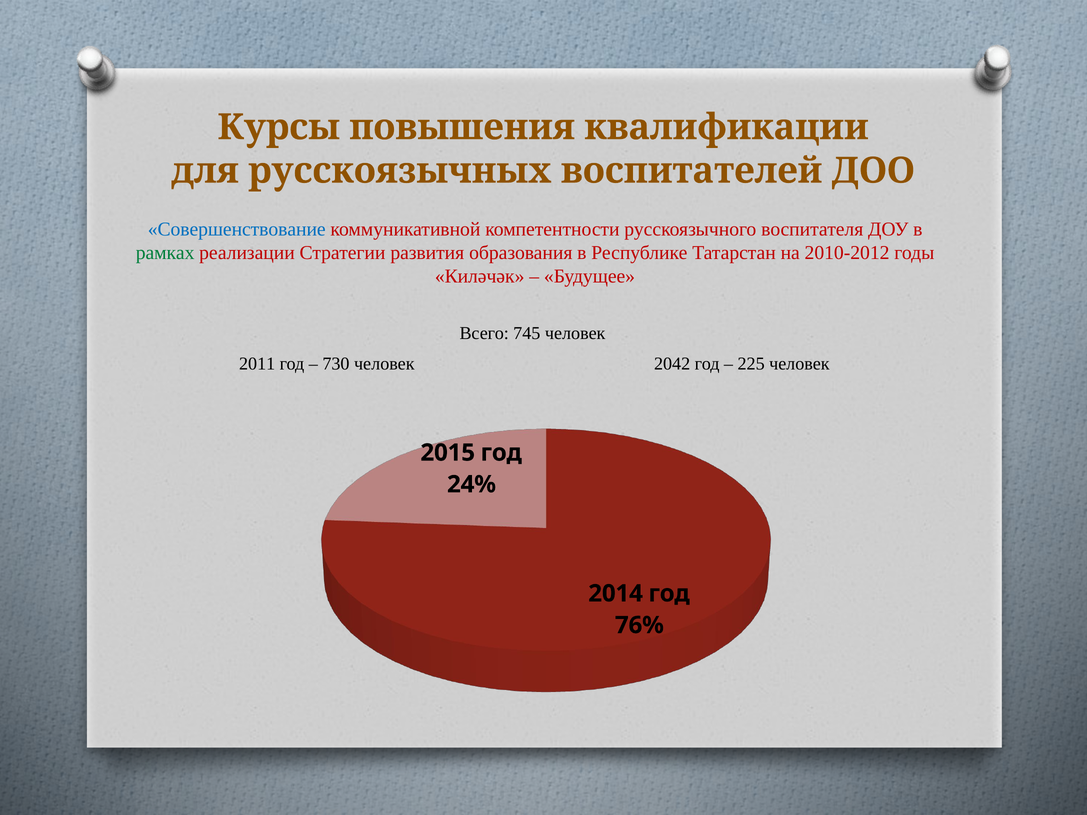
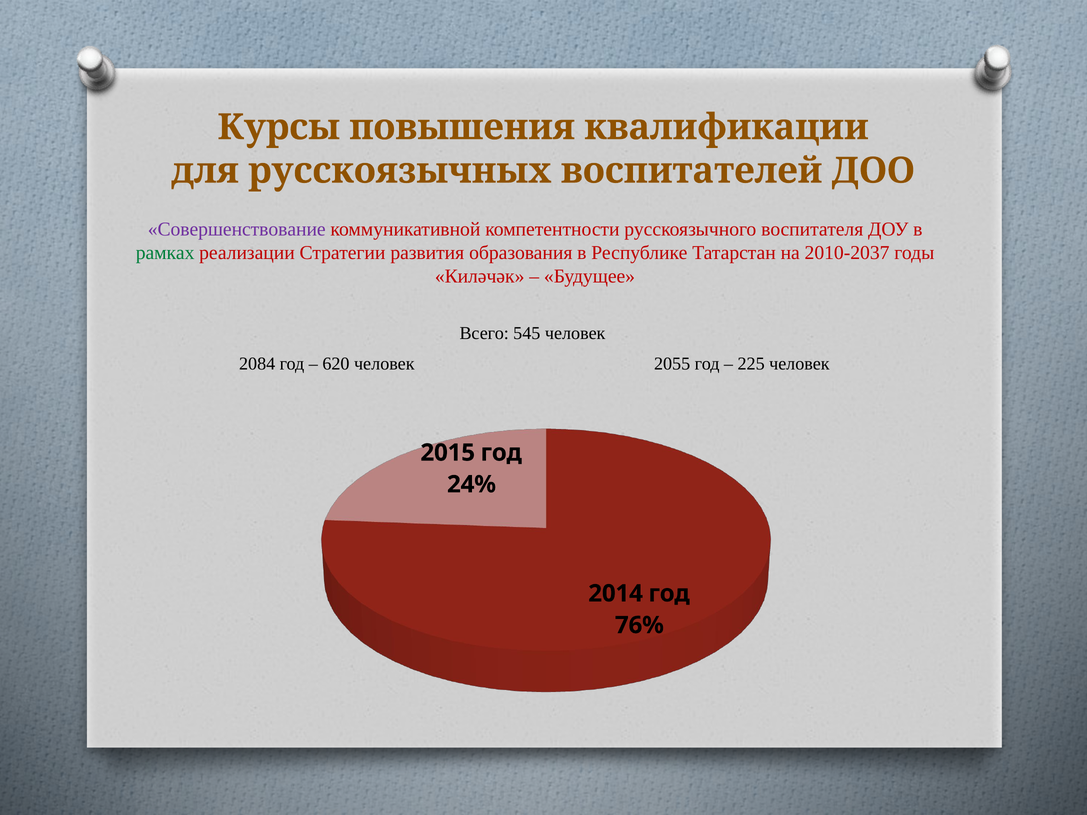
Совершенствование colour: blue -> purple (237, 229)
2010-2012: 2010-2012 -> 2010-2037 (847, 253)
745: 745 -> 545 (527, 333)
2011: 2011 -> 2084 (257, 364)
730: 730 -> 620 (336, 364)
2042: 2042 -> 2055 (672, 364)
